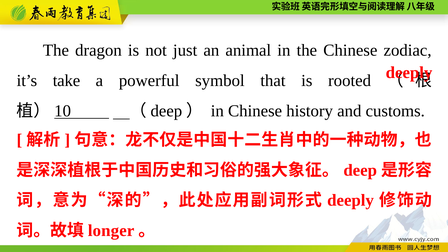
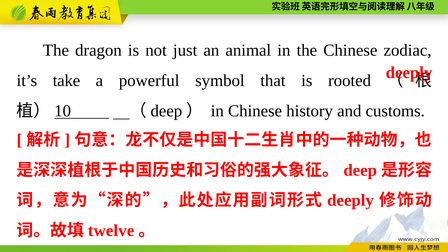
longer: longer -> twelve (111, 231)
